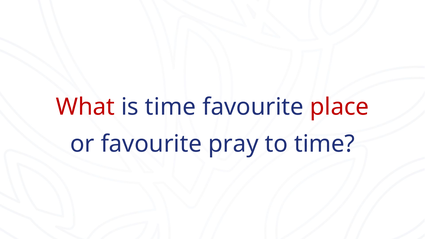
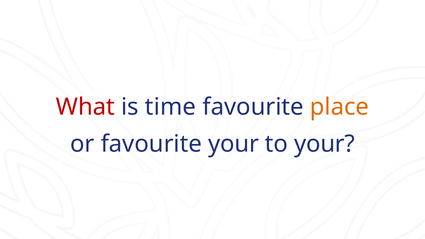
place colour: red -> orange (339, 107)
favourite pray: pray -> your (233, 144)
to time: time -> your (325, 144)
